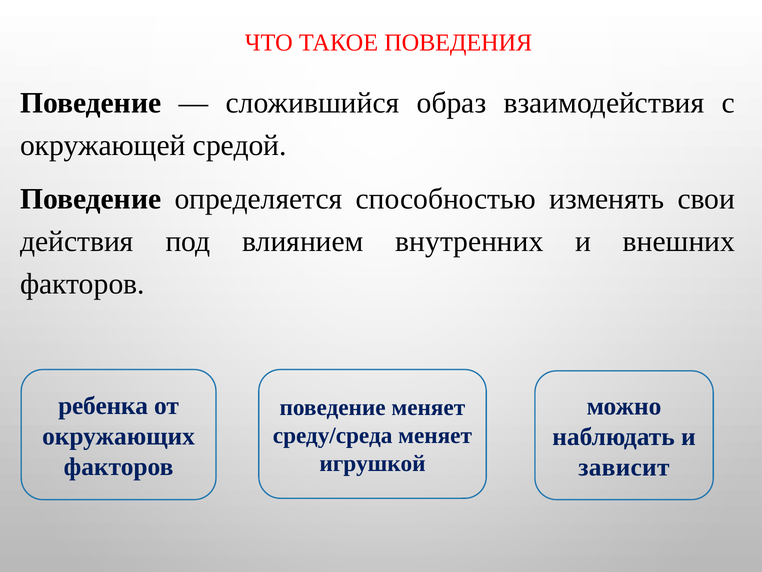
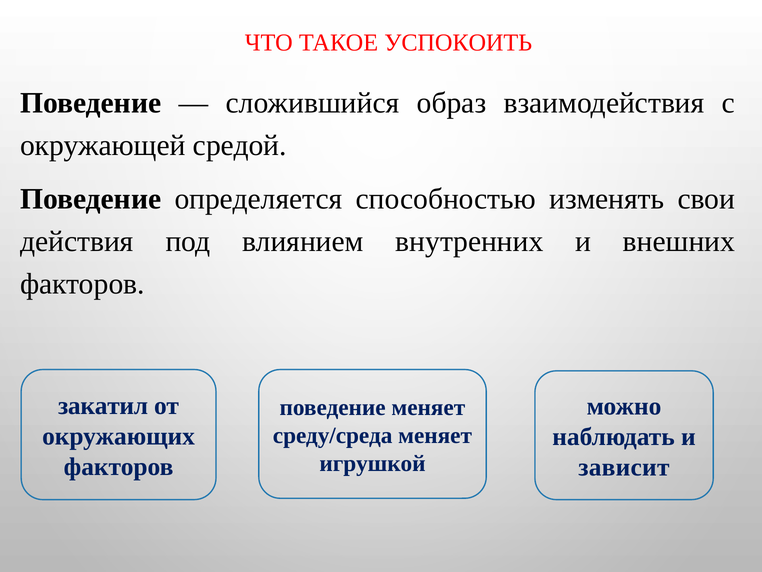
ПОВЕДЕНИЯ: ПОВЕДЕНИЯ -> УСПОКОИТЬ (458, 43)
ребенка: ребенка -> закатил (103, 405)
